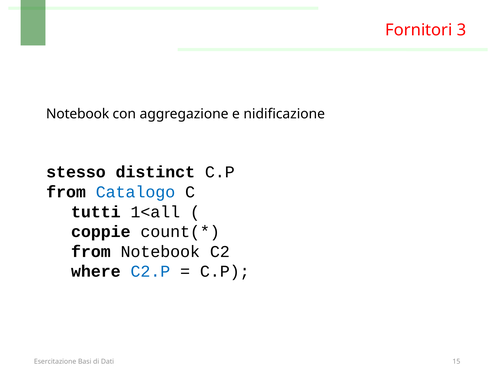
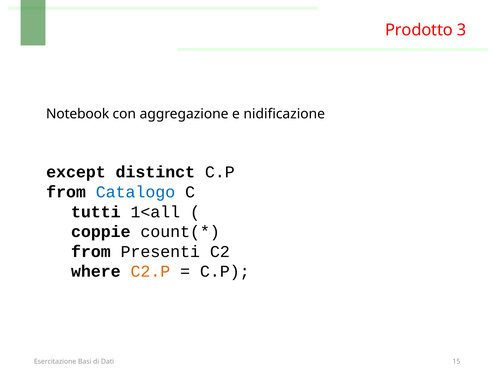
Fornitori: Fornitori -> Prodotto (419, 30)
stesso: stesso -> except (76, 172)
from Notebook: Notebook -> Presenti (160, 252)
C2.P colour: blue -> orange (150, 271)
